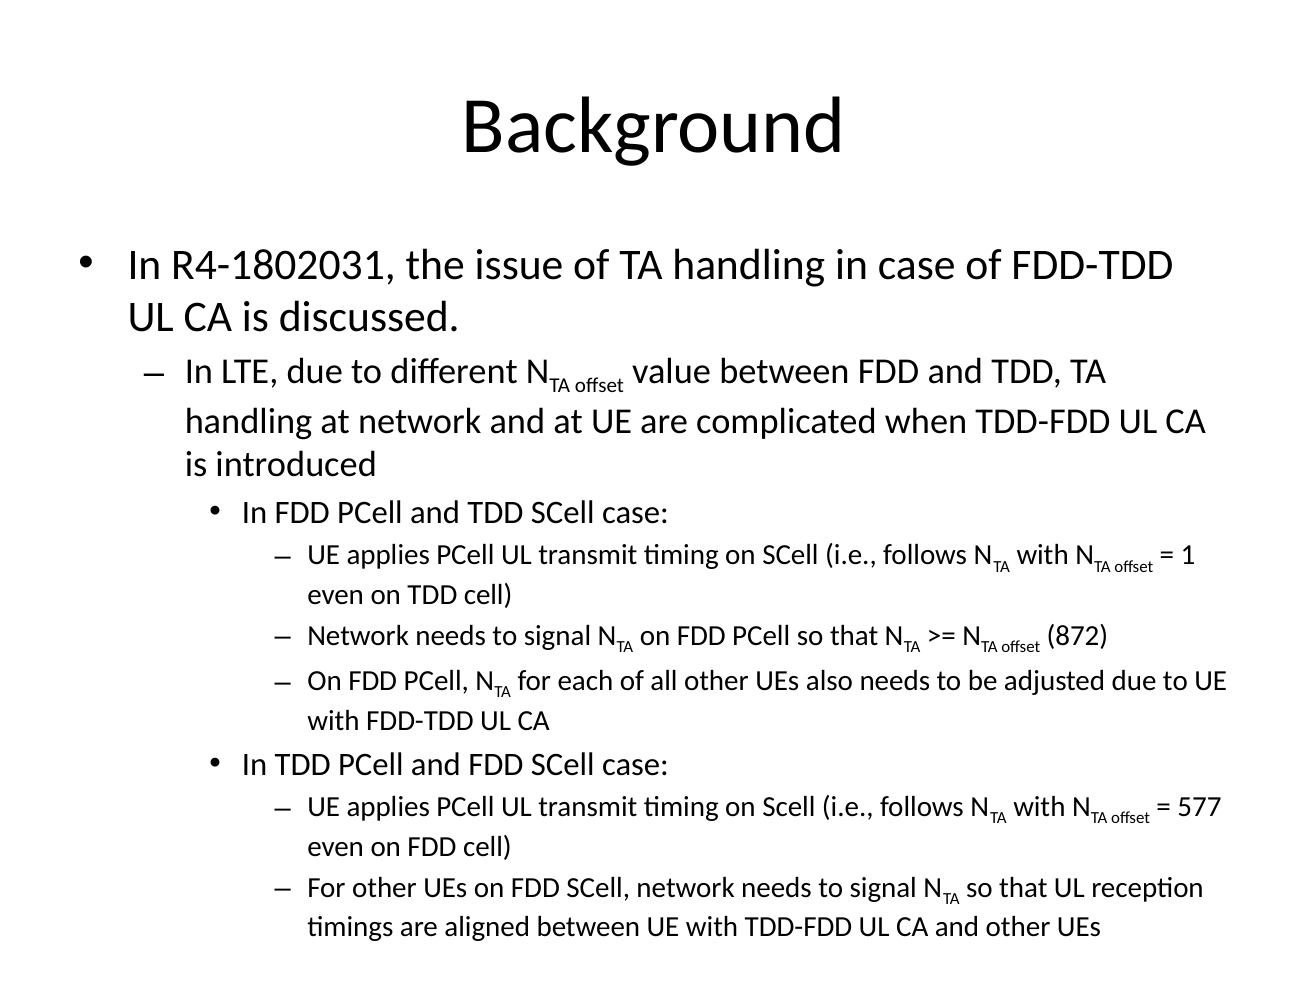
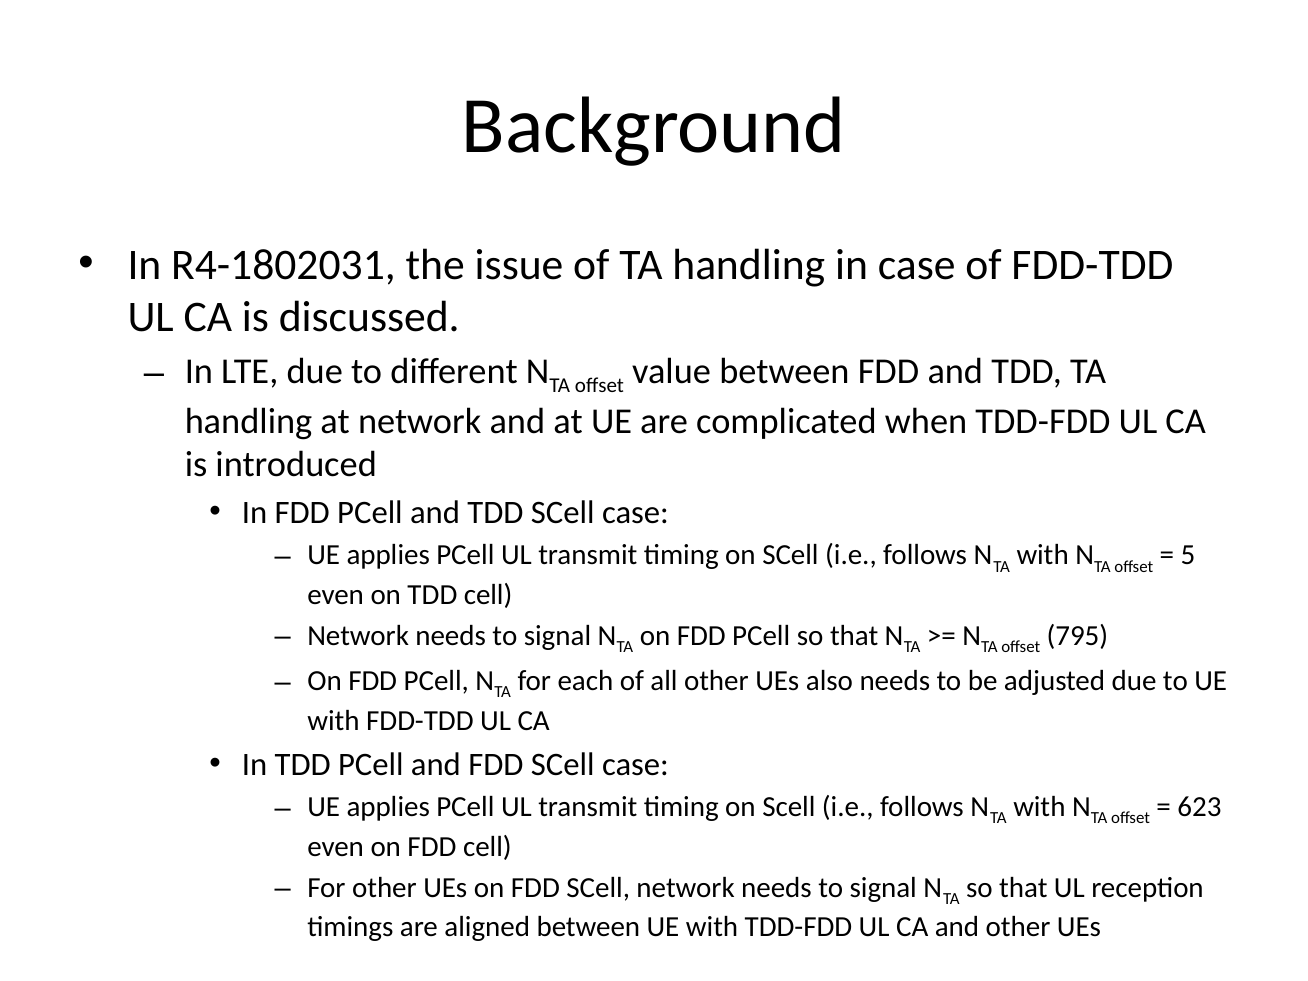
1: 1 -> 5 (1188, 555)
872: 872 -> 795 (1077, 636)
577: 577 -> 623 (1199, 807)
